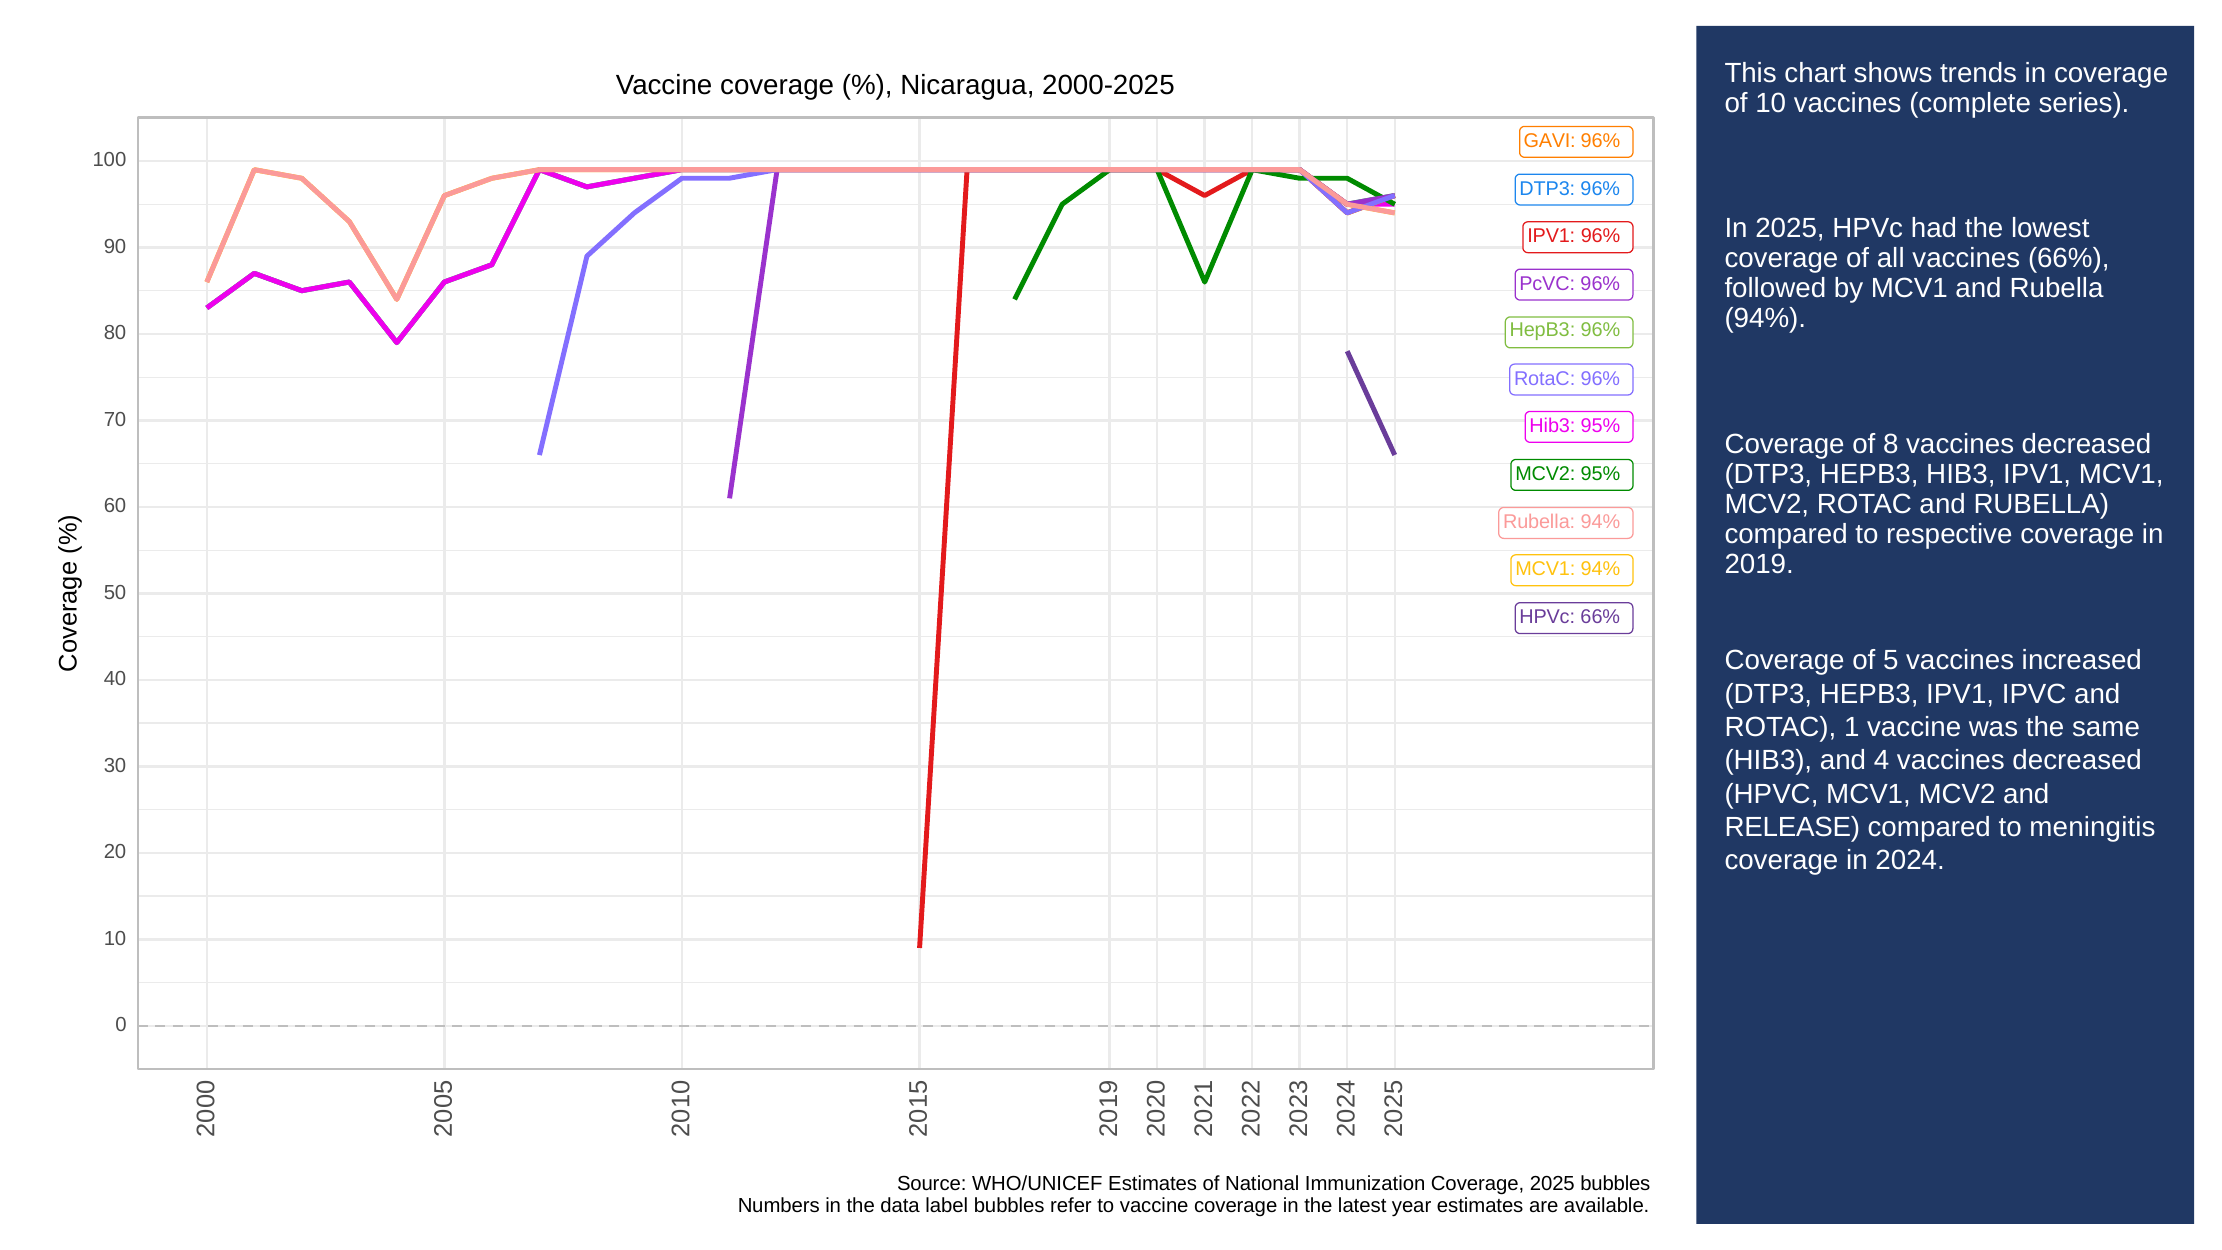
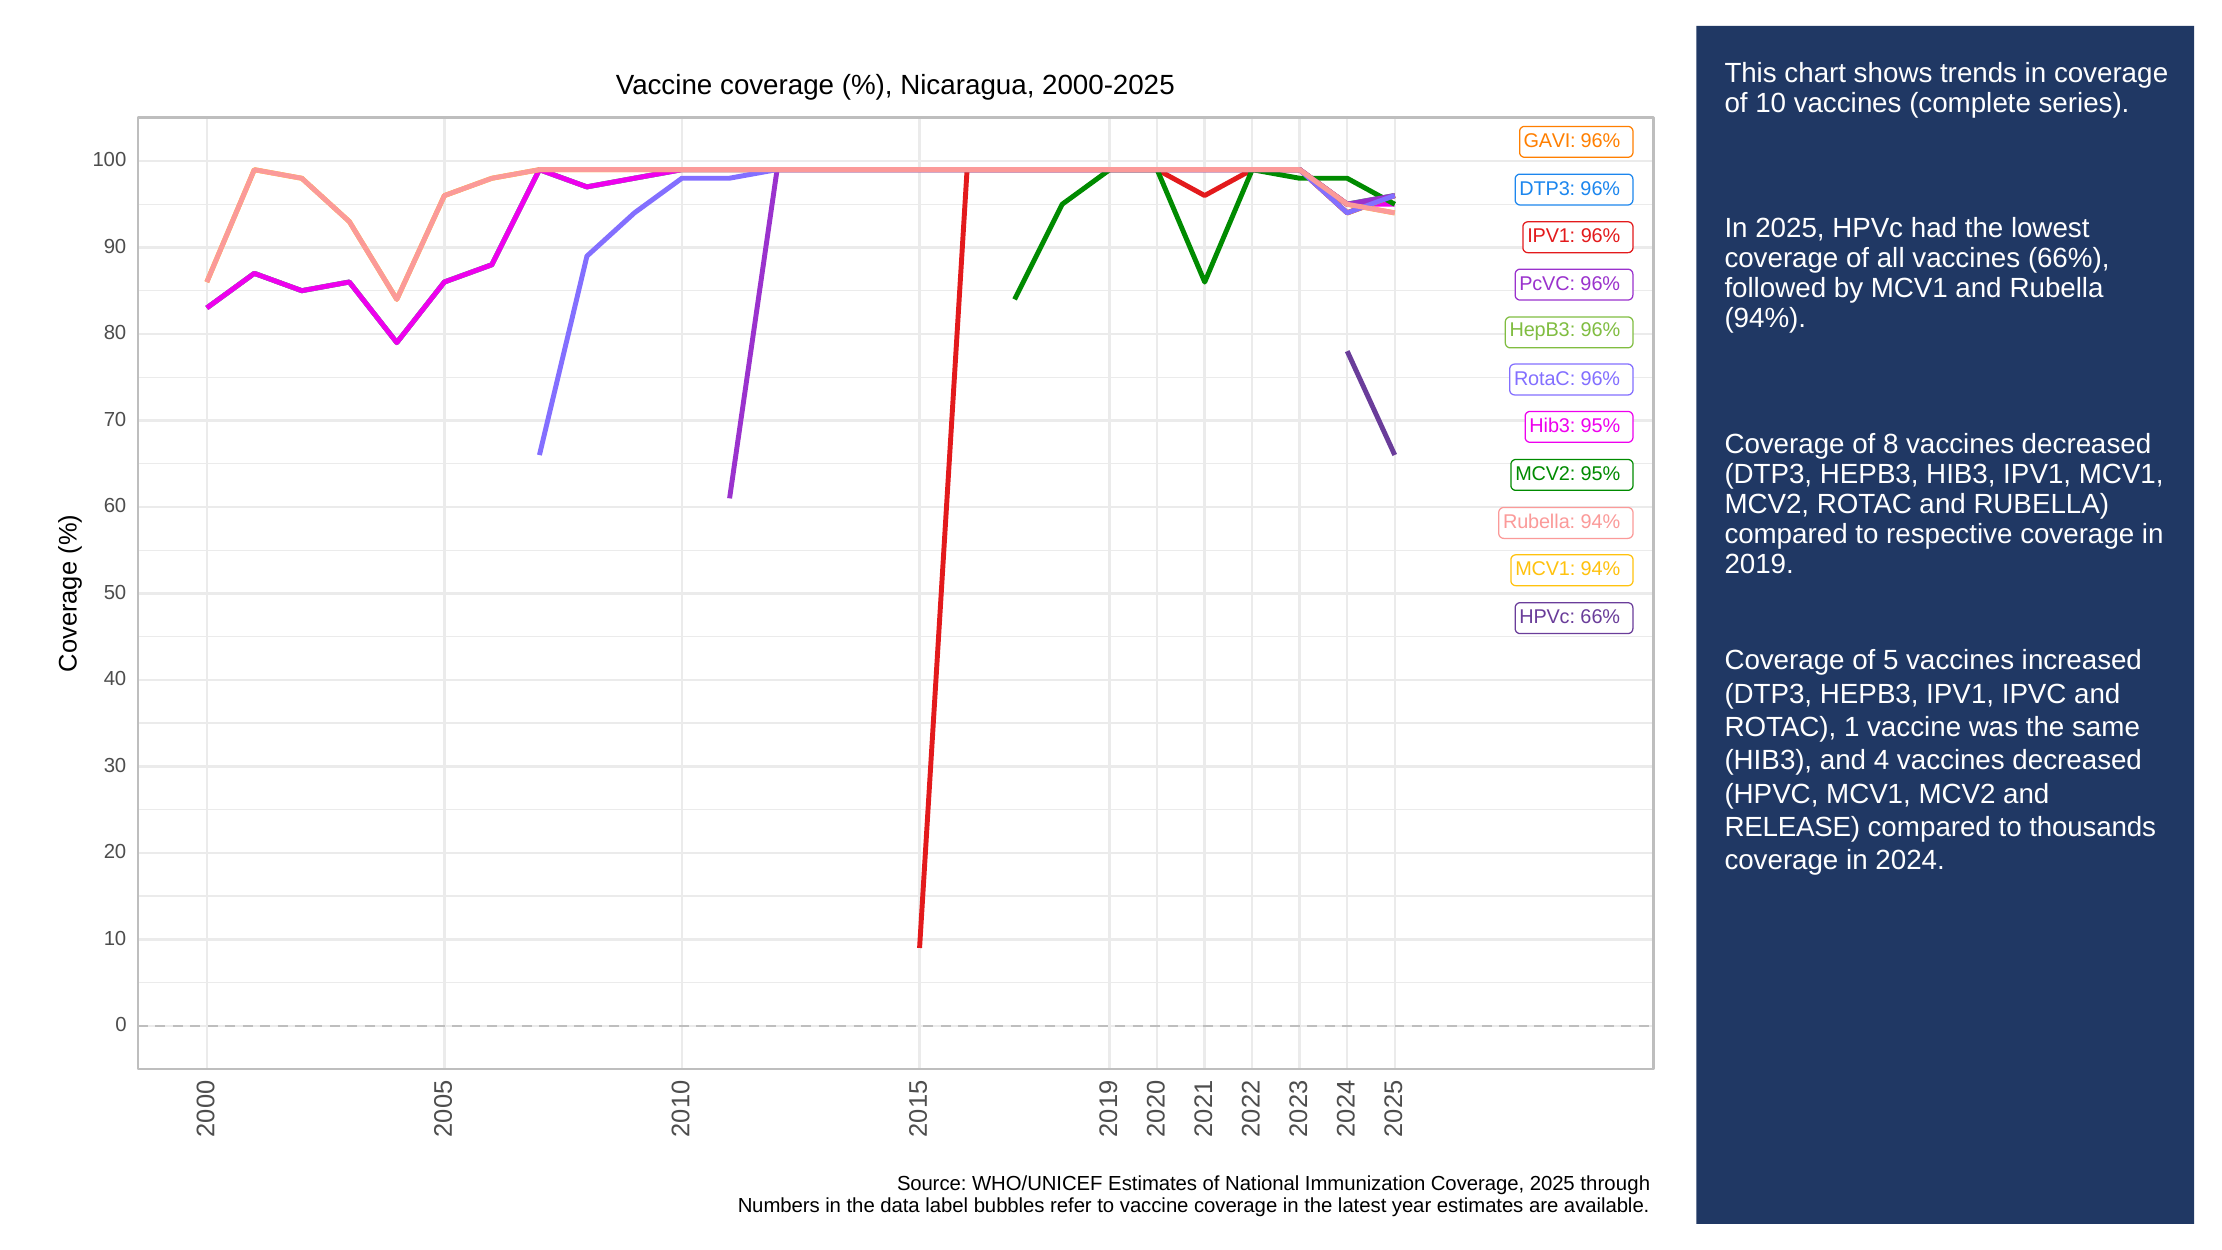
meningitis: meningitis -> thousands (2093, 827)
2025 bubbles: bubbles -> through (1615, 1184)
